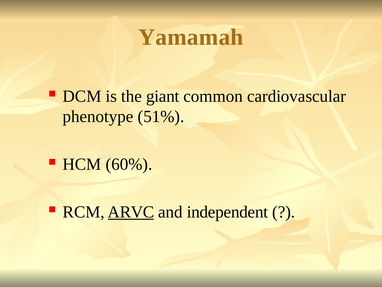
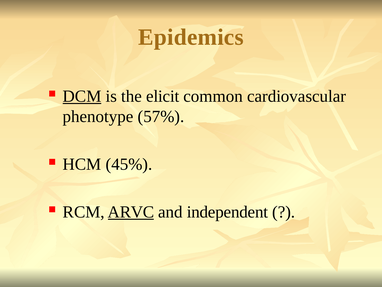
Yamamah: Yamamah -> Epidemics (191, 37)
DCM underline: none -> present (82, 96)
giant: giant -> elicit (163, 96)
51%: 51% -> 57% (161, 116)
60%: 60% -> 45% (129, 164)
